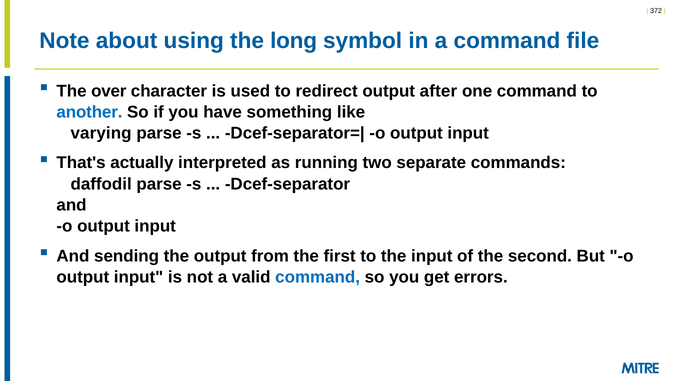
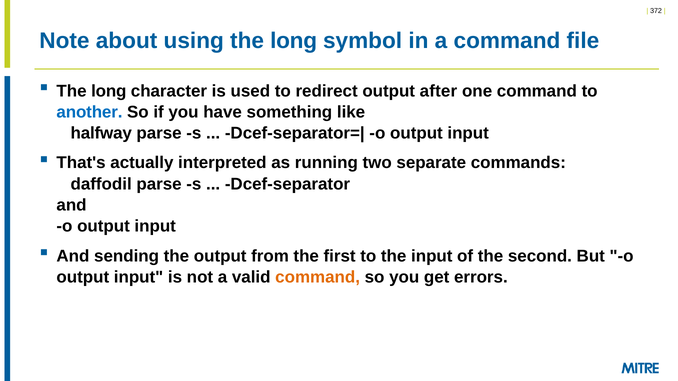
over: over -> long (109, 91)
varying: varying -> halfway (101, 133)
command colour: blue -> orange (318, 277)
